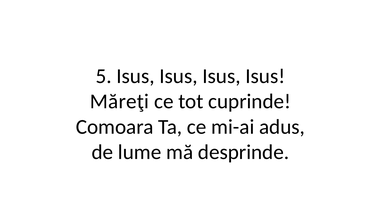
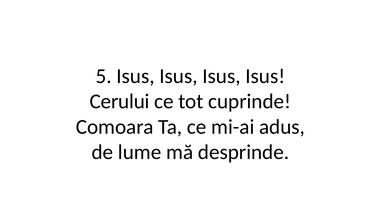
Măreţi: Măreţi -> Cerului (120, 102)
